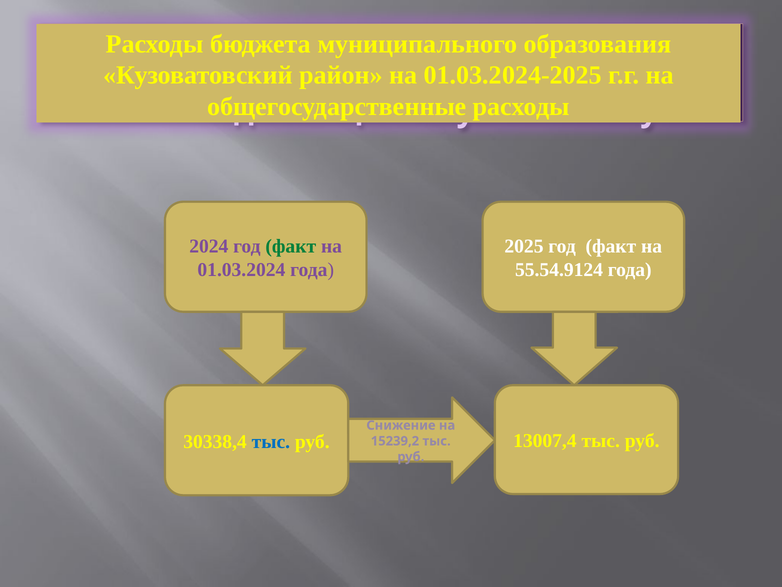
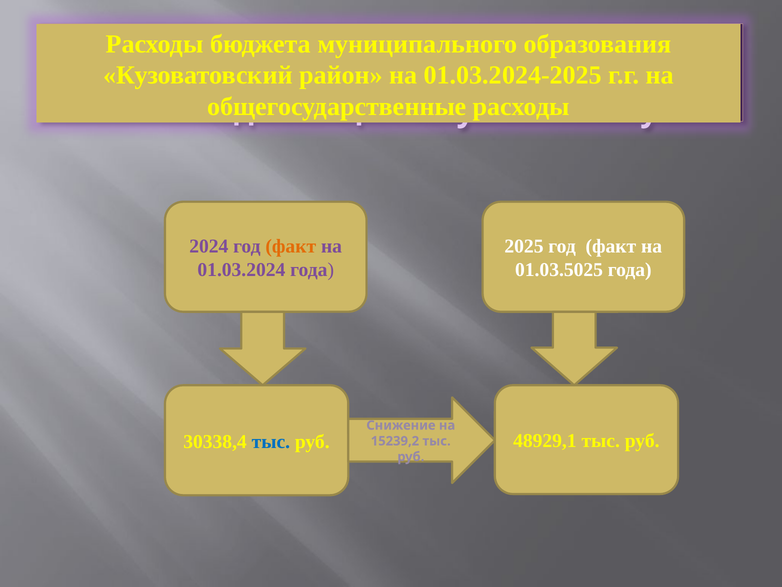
факт colour: green -> orange (291, 246)
55.54.9124: 55.54.9124 -> 01.03.5025 (559, 270)
13007,4: 13007,4 -> 48929,1 (545, 441)
